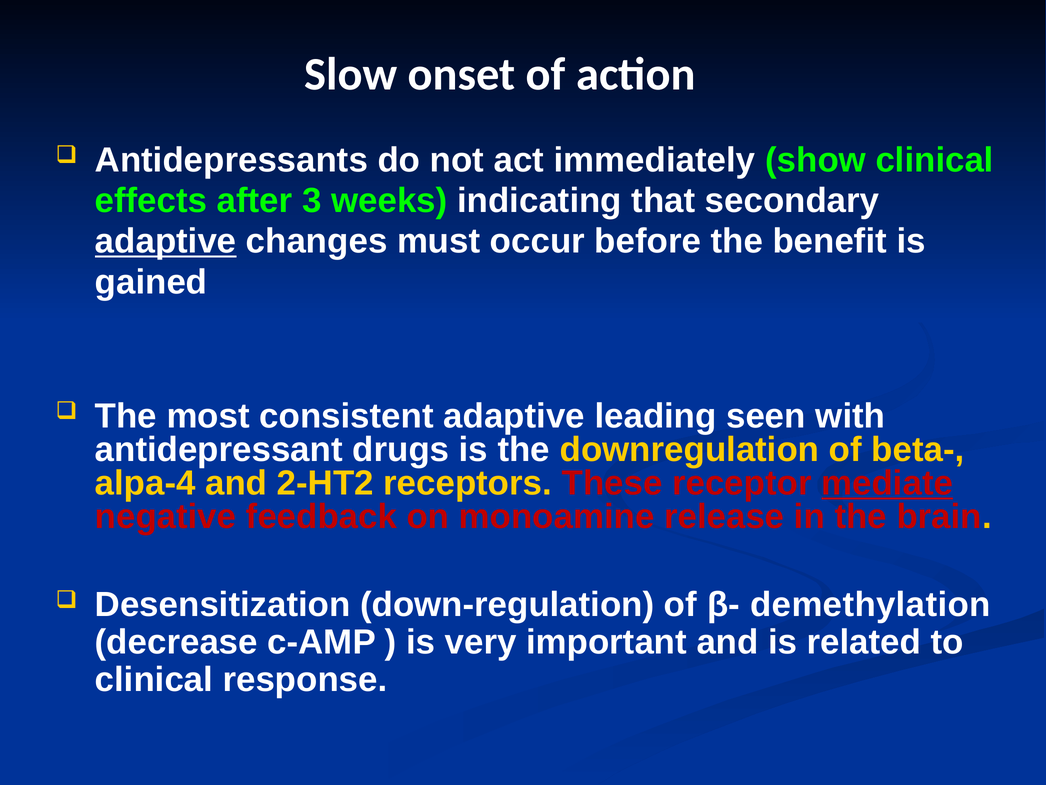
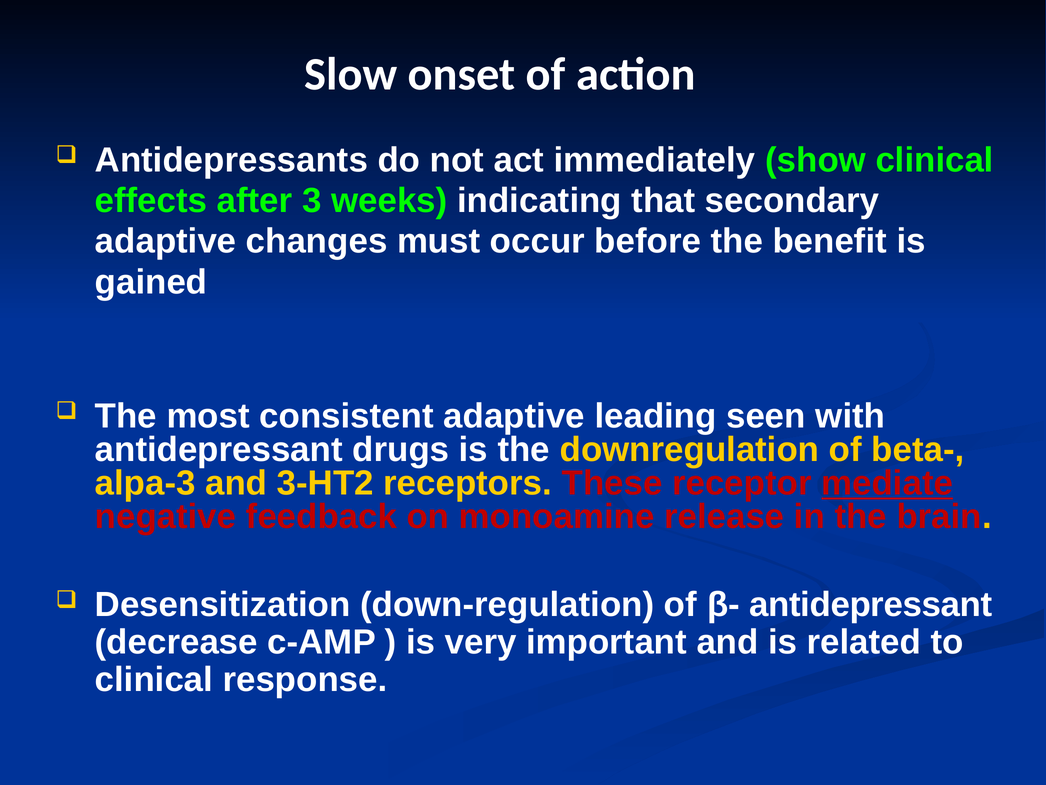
adaptive underline: present -> none (166, 241)
alpa-4: alpa-4 -> alpa-3 (145, 483)
2-HT2: 2-HT2 -> 3-HT2 (325, 483)
β- demethylation: demethylation -> antidepressant (871, 604)
